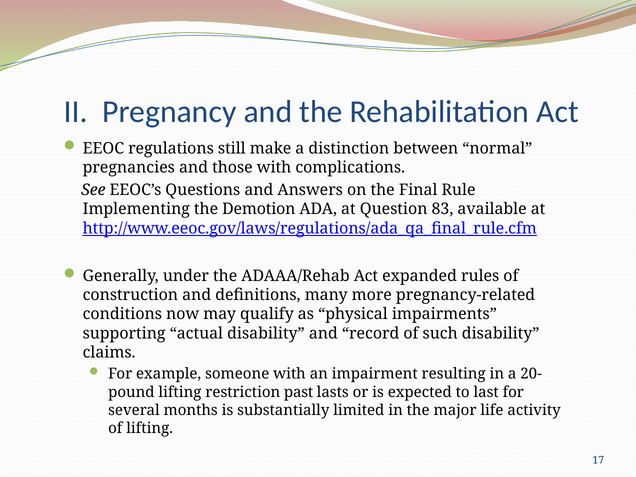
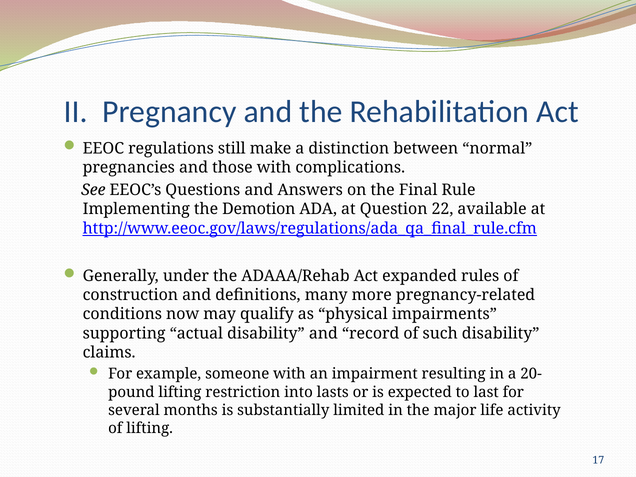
83: 83 -> 22 (442, 209)
past: past -> into (299, 392)
